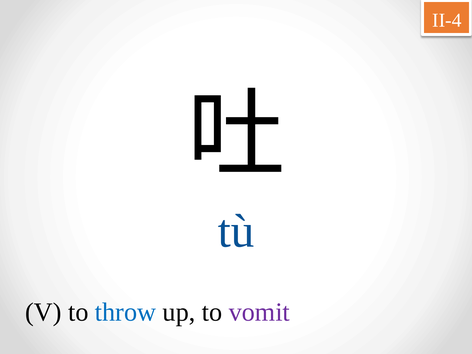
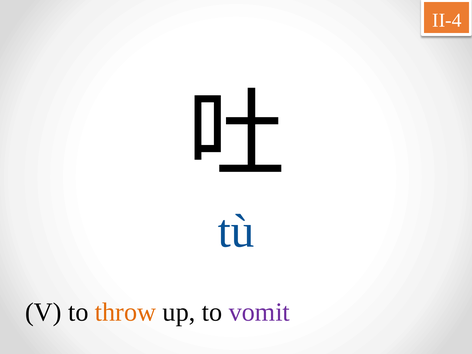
throw colour: blue -> orange (126, 312)
